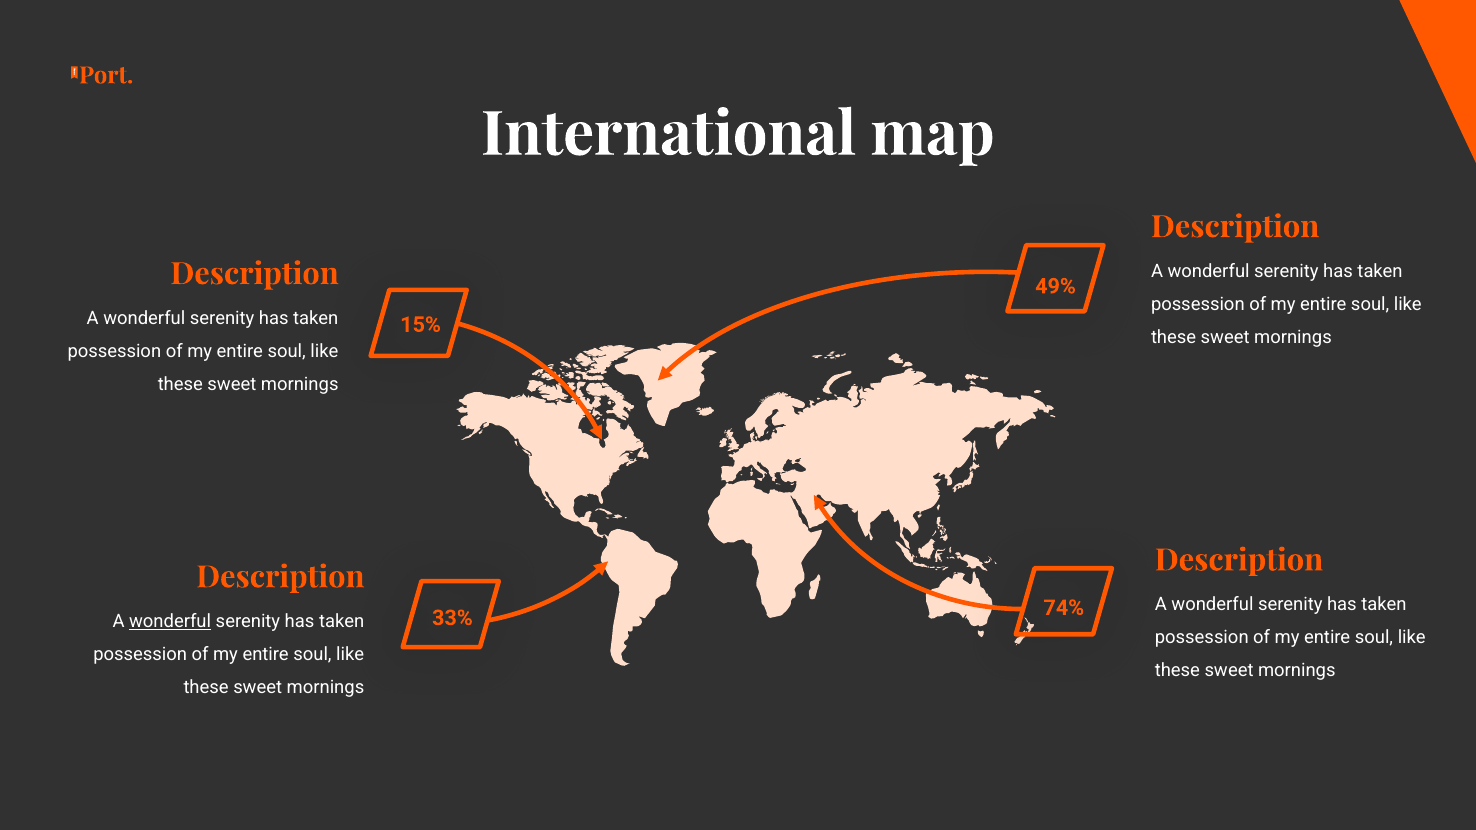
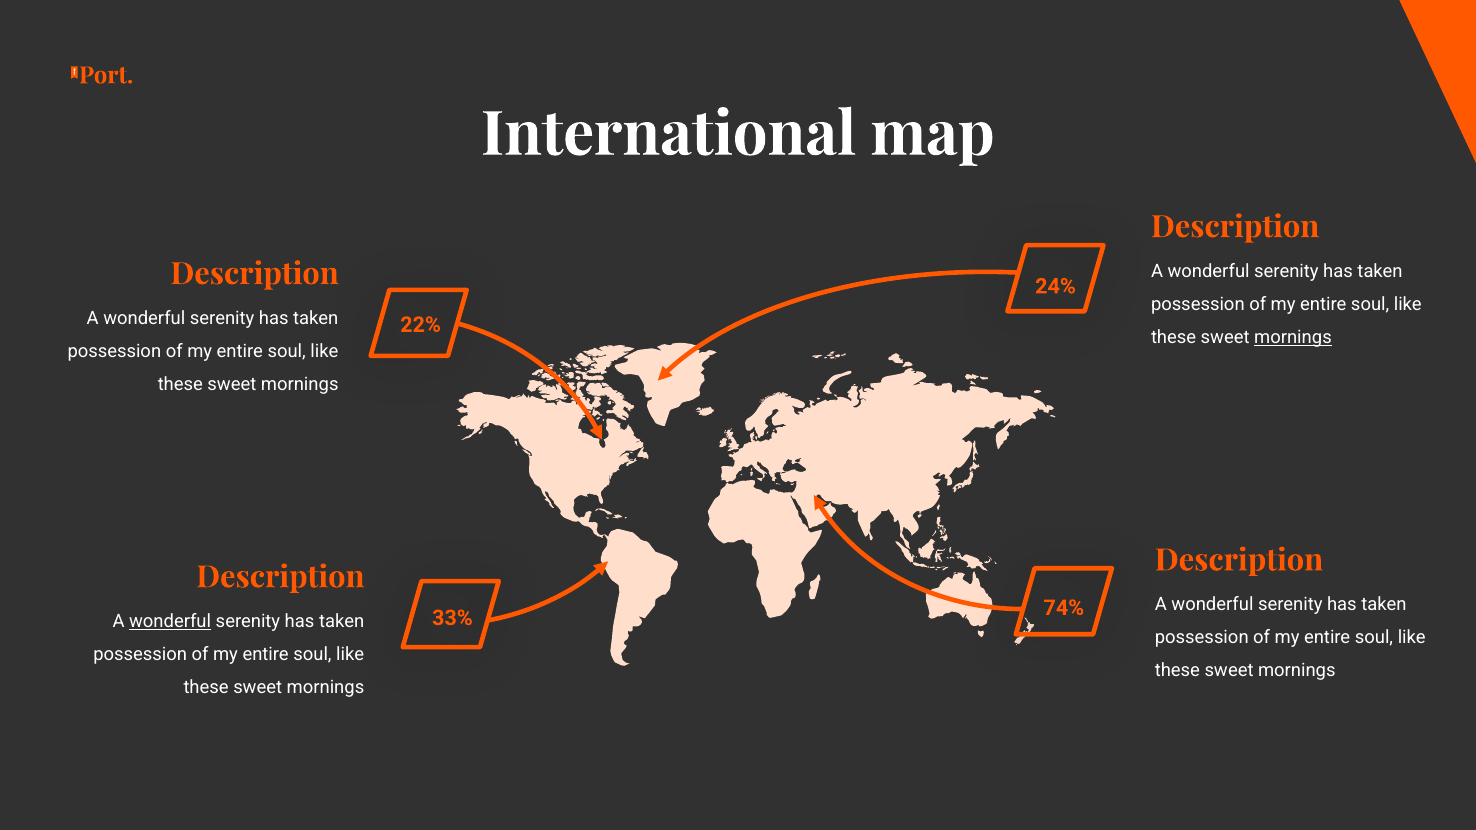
49%: 49% -> 24% (1055, 286)
15%: 15% -> 22% (421, 325)
mornings underline: none -> present (1293, 338)
